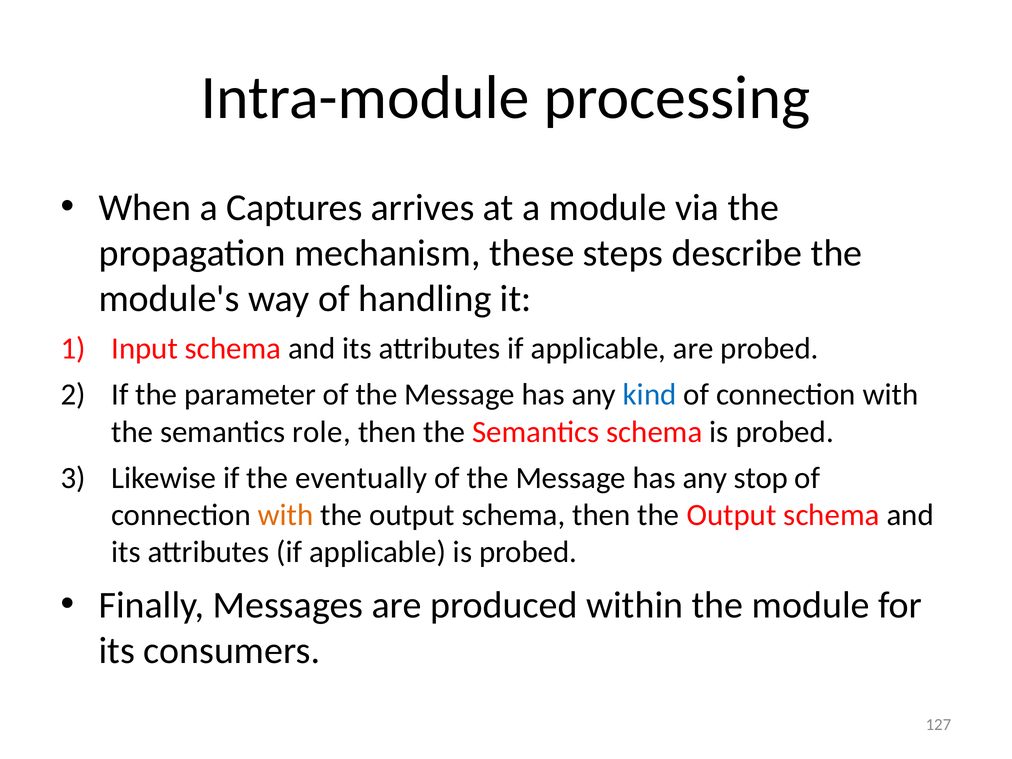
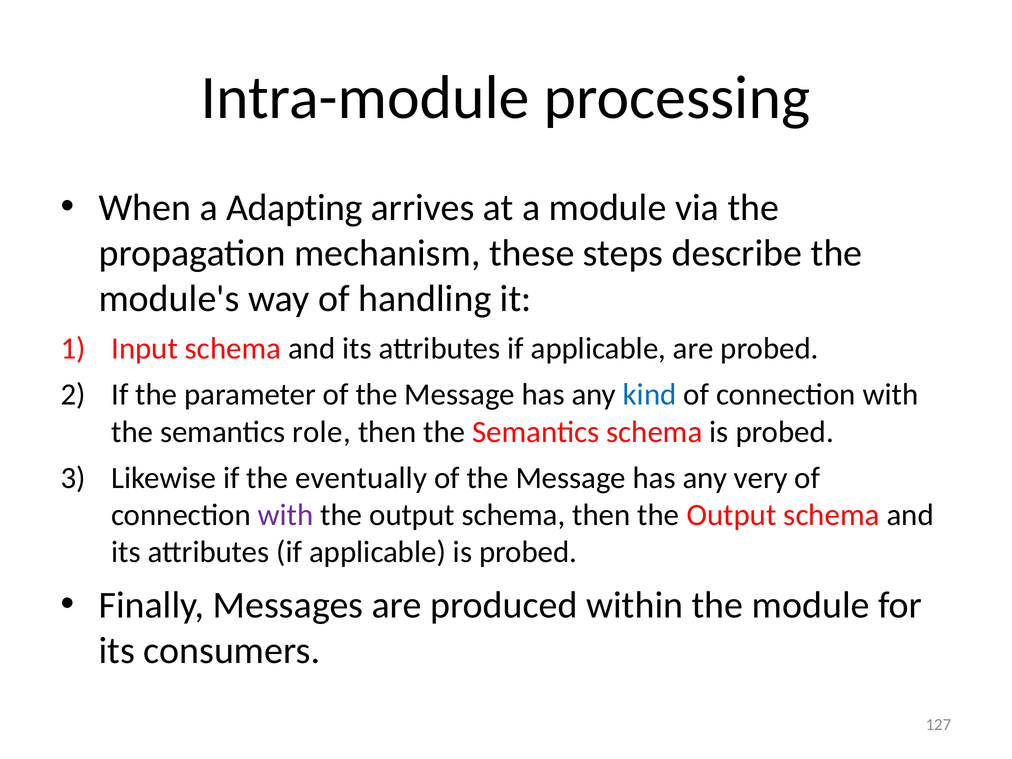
Captures: Captures -> Adapting (294, 208)
stop: stop -> very (761, 478)
with colour: orange -> purple (286, 515)
